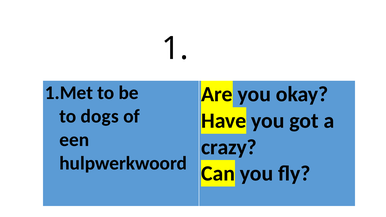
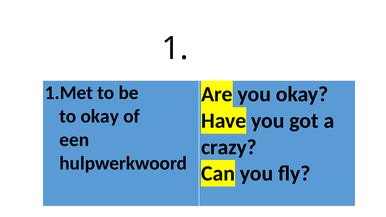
to dogs: dogs -> okay (100, 116)
